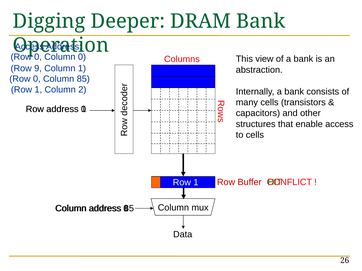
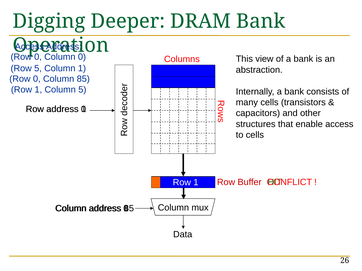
Row 9: 9 -> 5 (38, 68)
Column 2: 2 -> 5 (82, 90)
